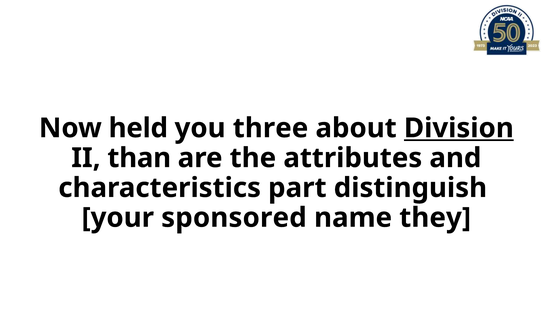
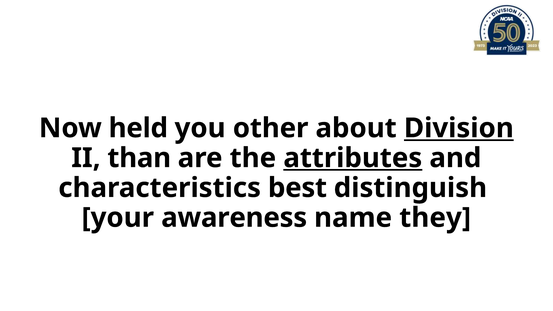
three: three -> other (271, 128)
attributes underline: none -> present (353, 158)
part: part -> best (297, 188)
sponsored: sponsored -> awareness (234, 218)
